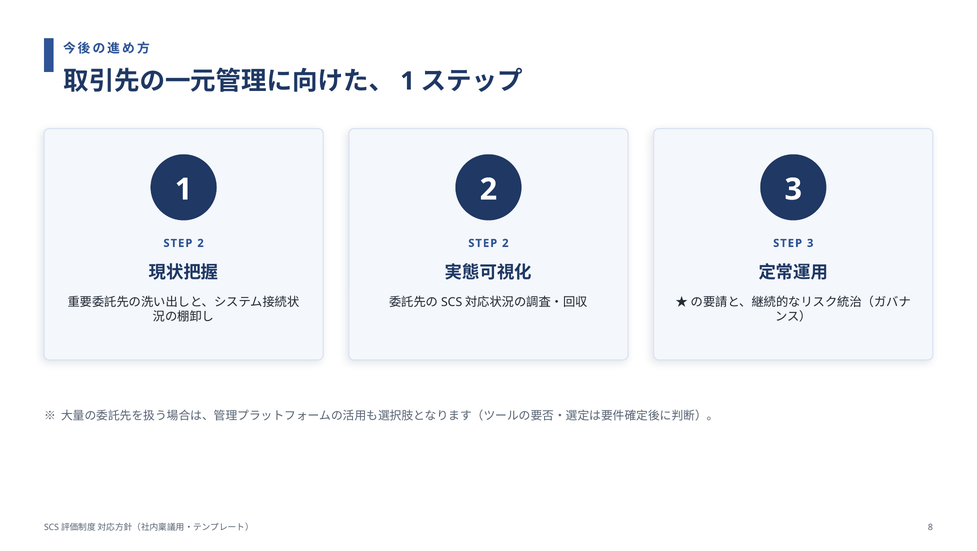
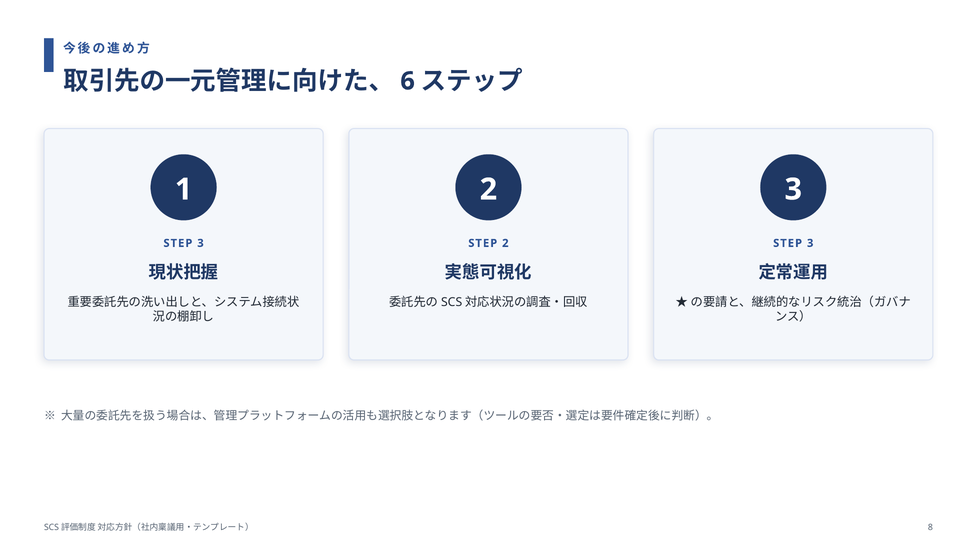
1: 1 -> 6 (408, 81)
2: 2 -> 3 (201, 243)
